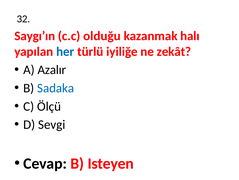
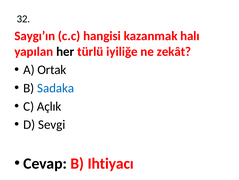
olduğu: olduğu -> hangisi (102, 36)
her colour: blue -> black (65, 51)
Azalır: Azalır -> Ortak (52, 70)
Ölçü: Ölçü -> Açlık (49, 106)
Isteyen: Isteyen -> Ihtiyacı (111, 163)
